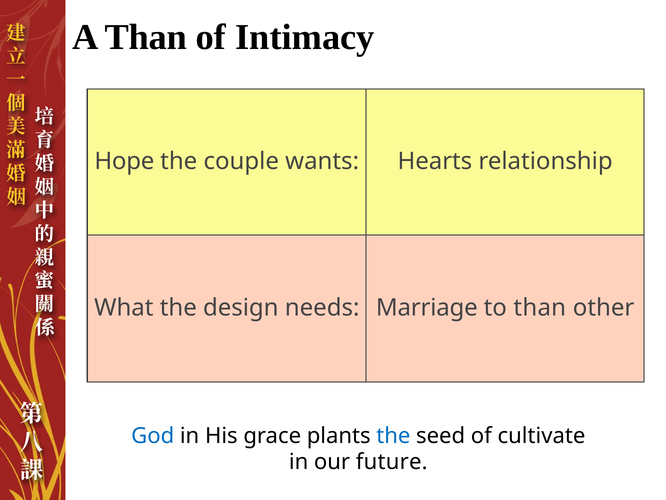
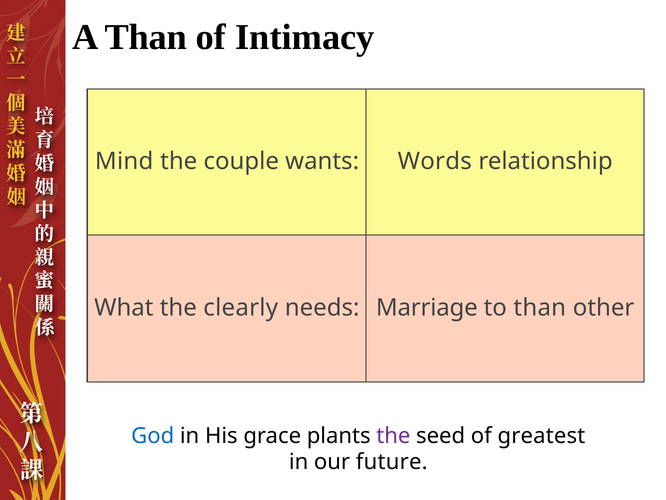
Hope: Hope -> Mind (124, 161)
Hearts: Hearts -> Words (435, 161)
design: design -> clearly (241, 308)
the colour: blue -> purple (393, 435)
cultivate: cultivate -> greatest (541, 435)
